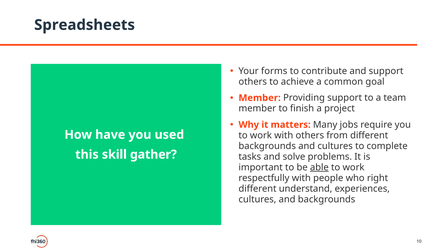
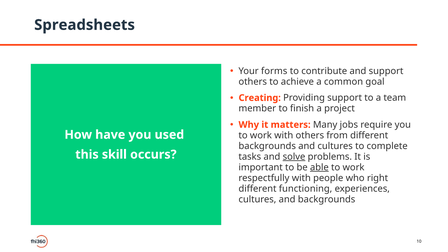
Member: Member -> Creating (260, 98)
gather: gather -> occurs (153, 154)
solve underline: none -> present (294, 157)
understand: understand -> functioning (306, 189)
